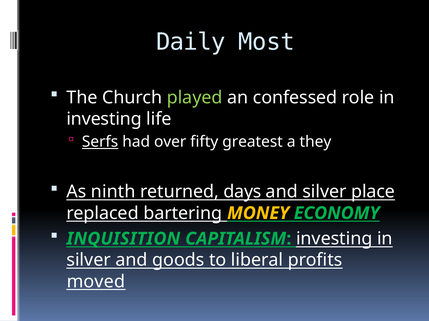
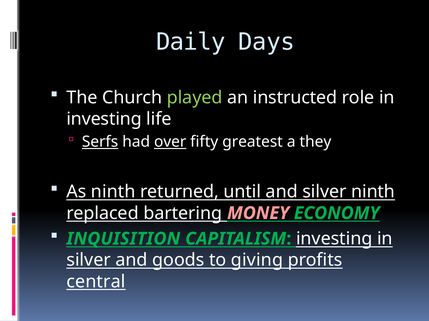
Most: Most -> Days (267, 42)
confessed: confessed -> instructed (295, 98)
over underline: none -> present (170, 142)
days: days -> until (242, 192)
silver place: place -> ninth (373, 192)
MONEY colour: yellow -> pink (258, 214)
liberal: liberal -> giving (257, 261)
moved: moved -> central (96, 282)
